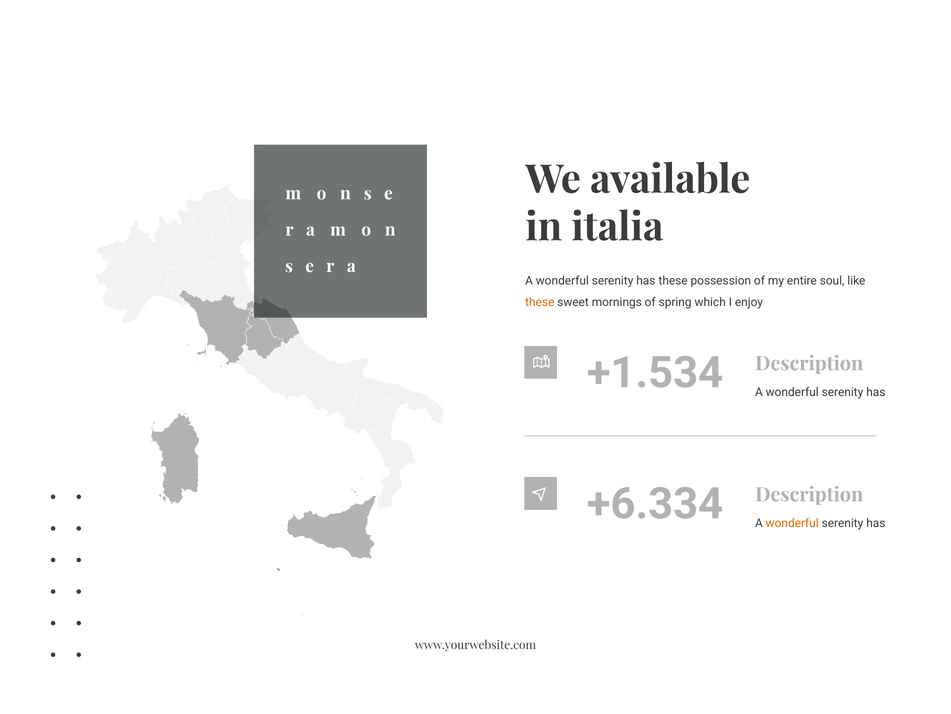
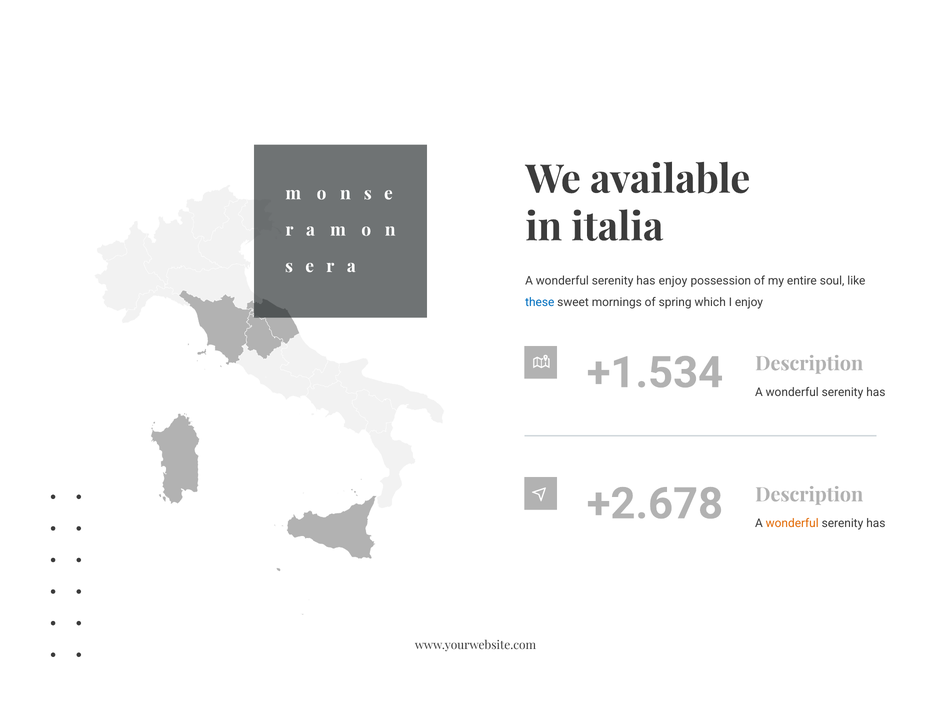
has these: these -> enjoy (673, 281)
these colour: orange -> blue (540, 302)
+6.334: +6.334 -> +2.678 (655, 503)
